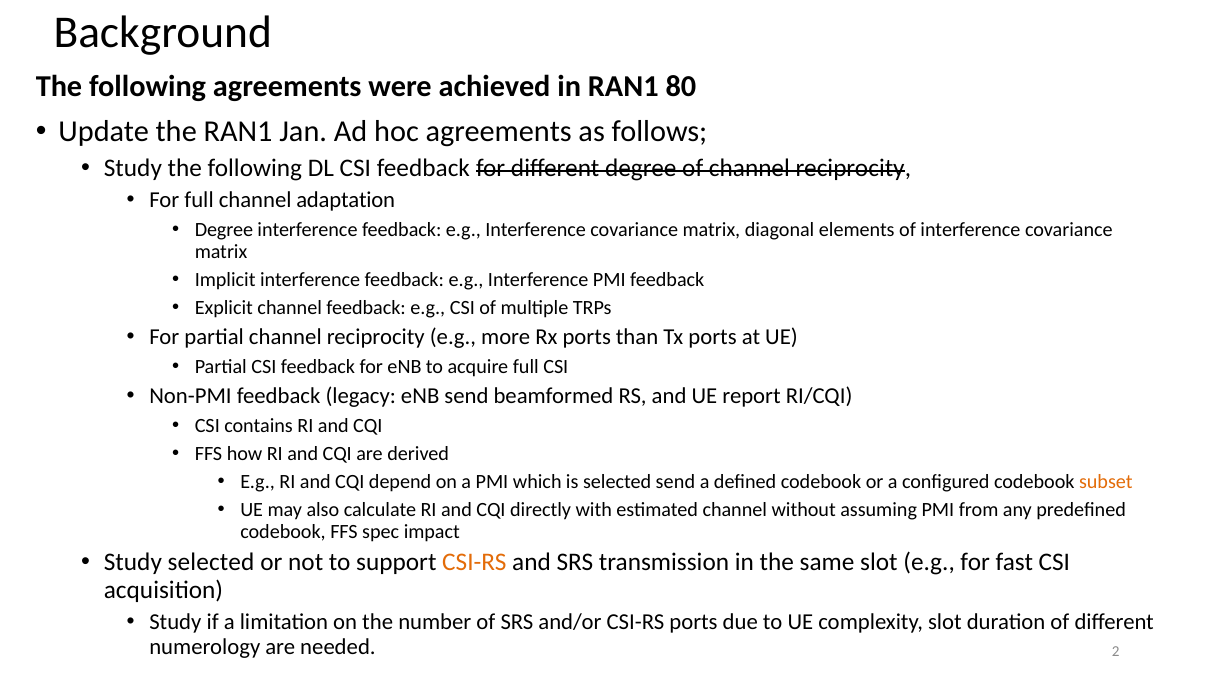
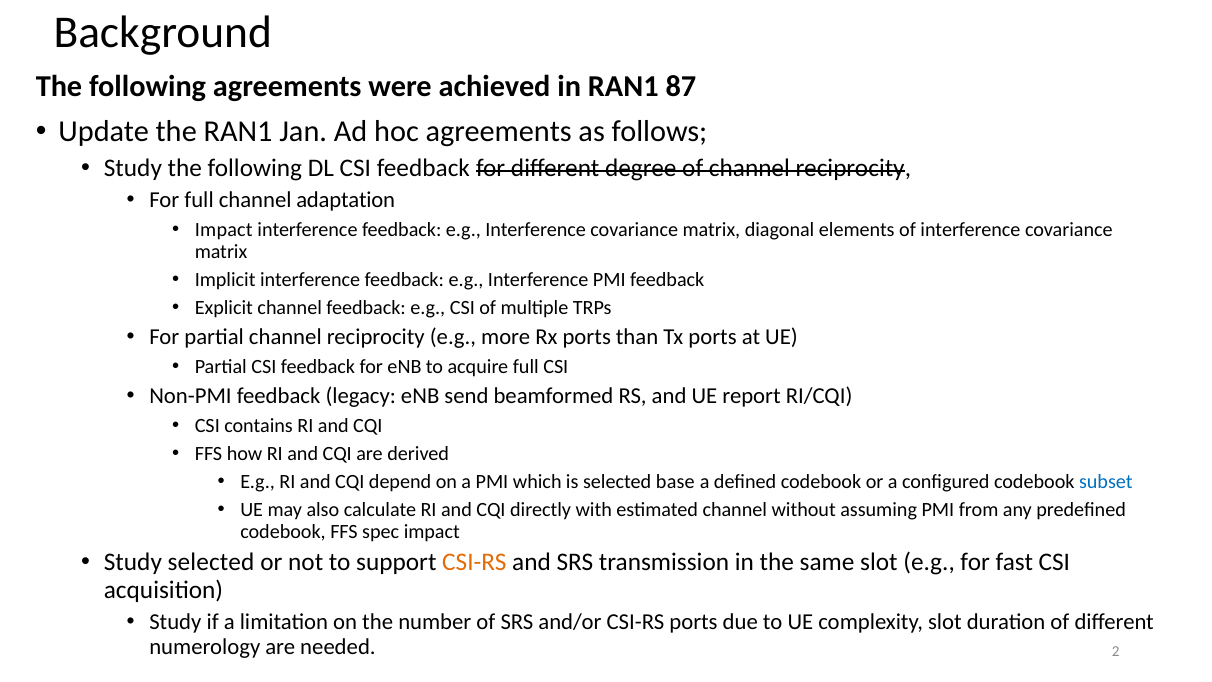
80: 80 -> 87 (681, 86)
Degree: Degree -> Impact (224, 230)
selected send: send -> base (675, 482)
subset colour: orange -> blue (1106, 482)
